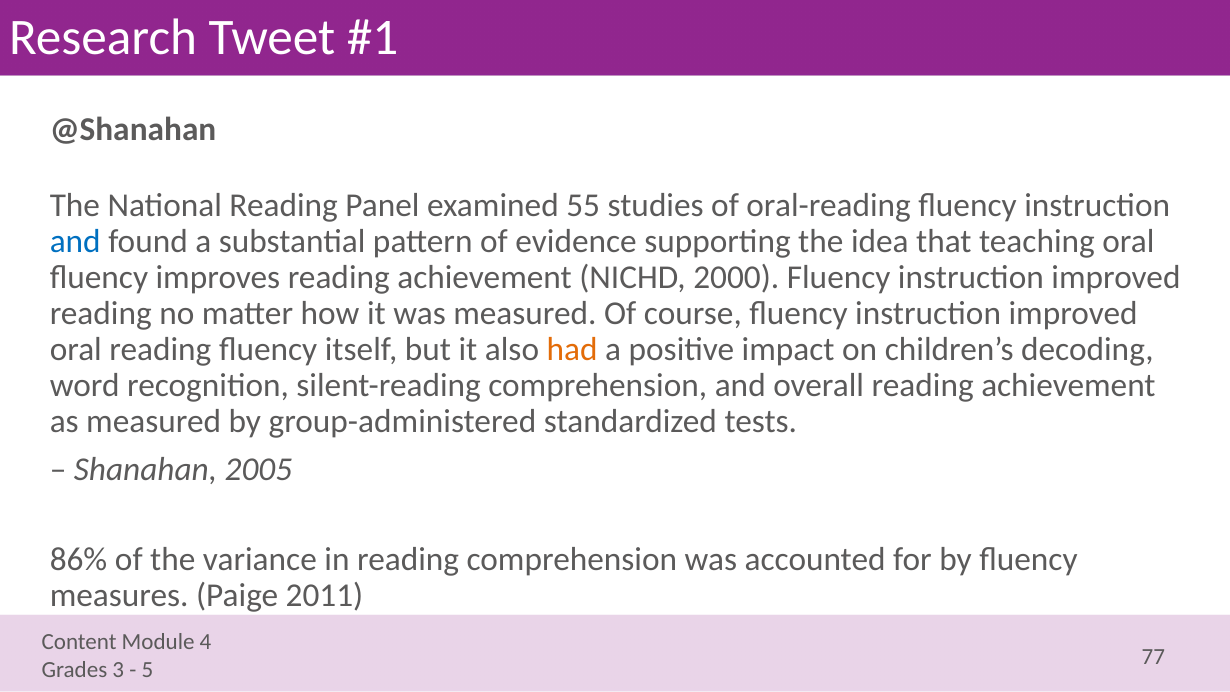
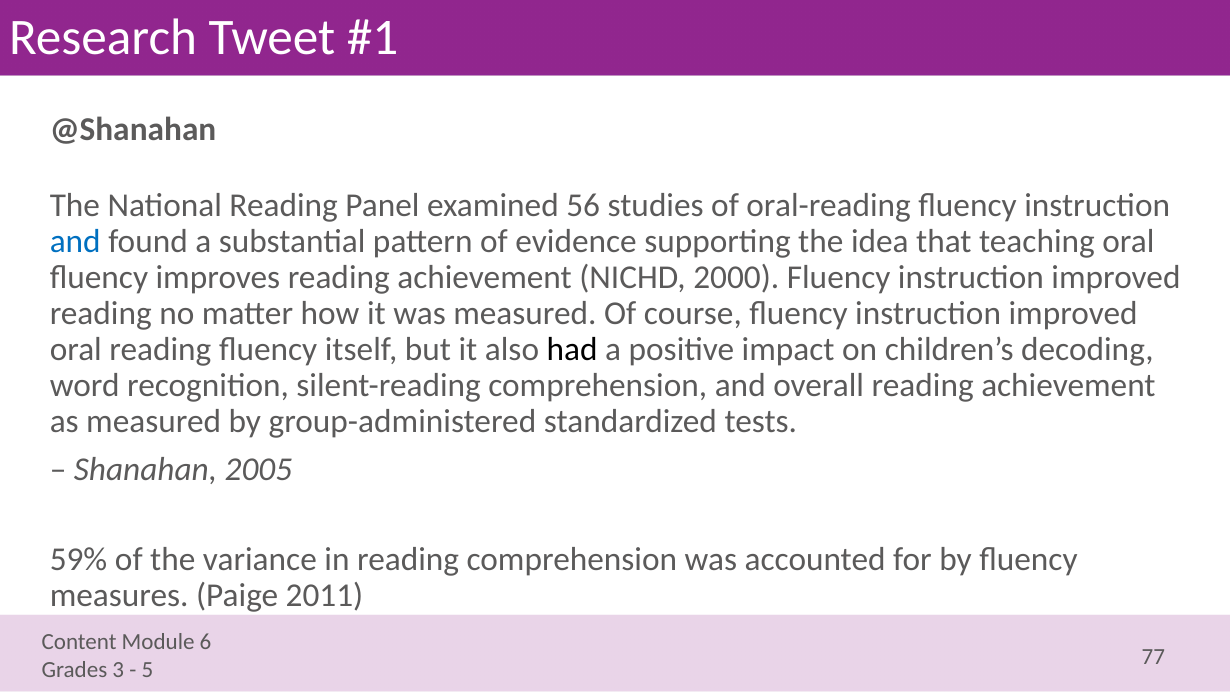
55: 55 -> 56 (583, 205)
had colour: orange -> black (572, 349)
86%: 86% -> 59% (79, 559)
4: 4 -> 6 (206, 642)
